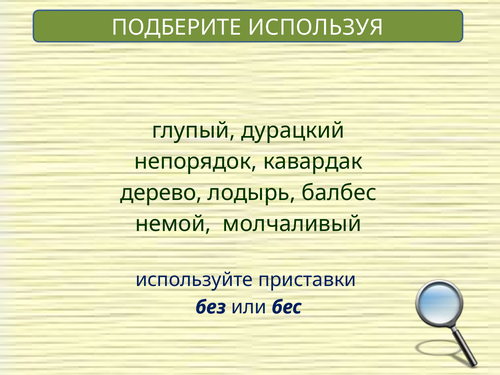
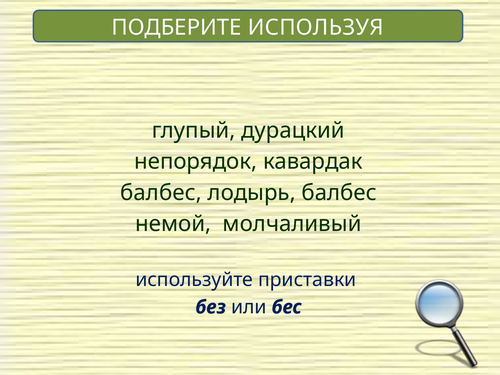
дерево: дерево -> балбес (161, 193)
